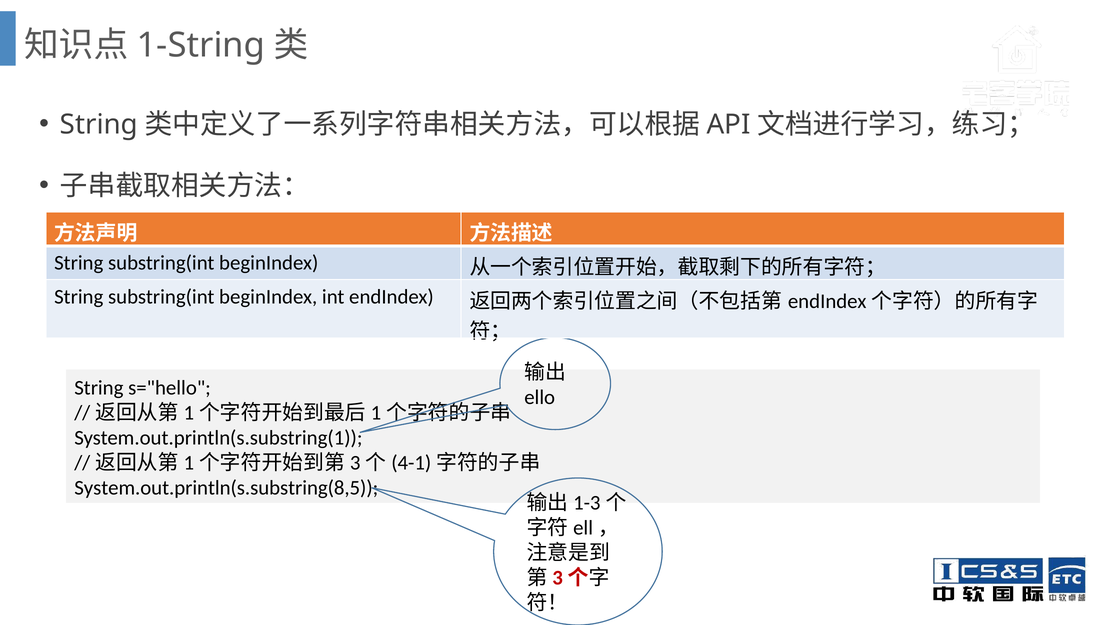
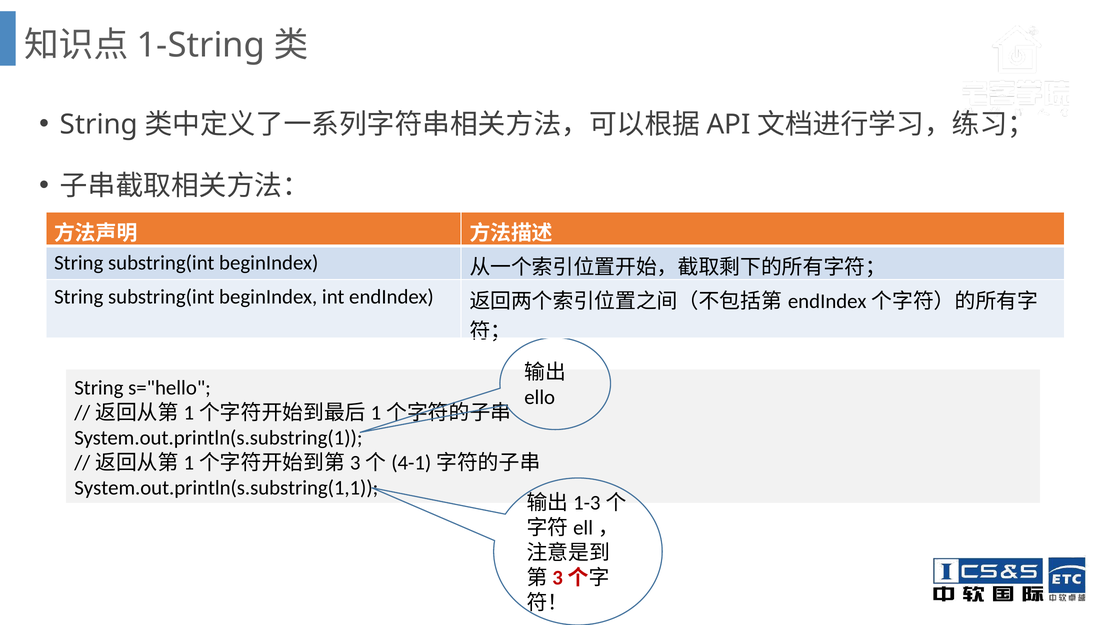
System.out.println(s.substring(8,5: System.out.println(s.substring(8,5 -> System.out.println(s.substring(1,1 (226, 488)
